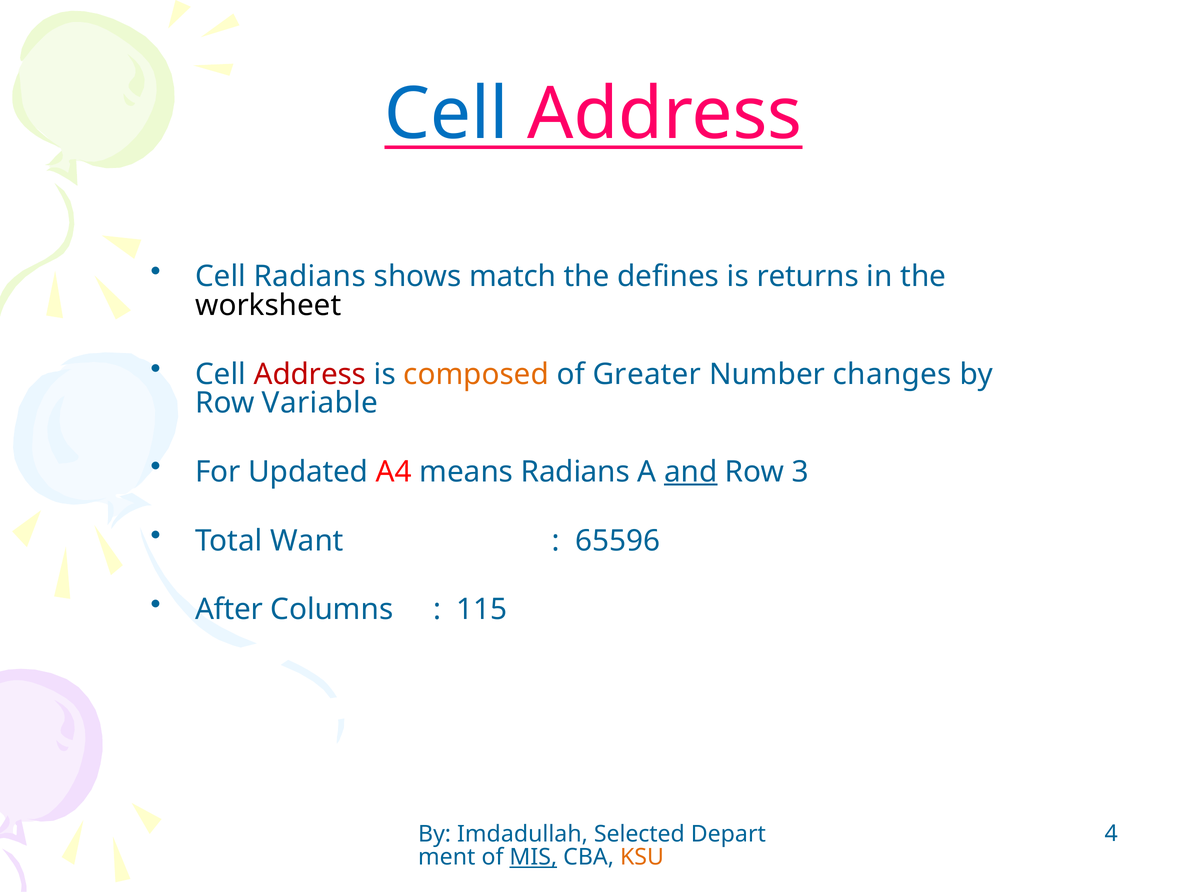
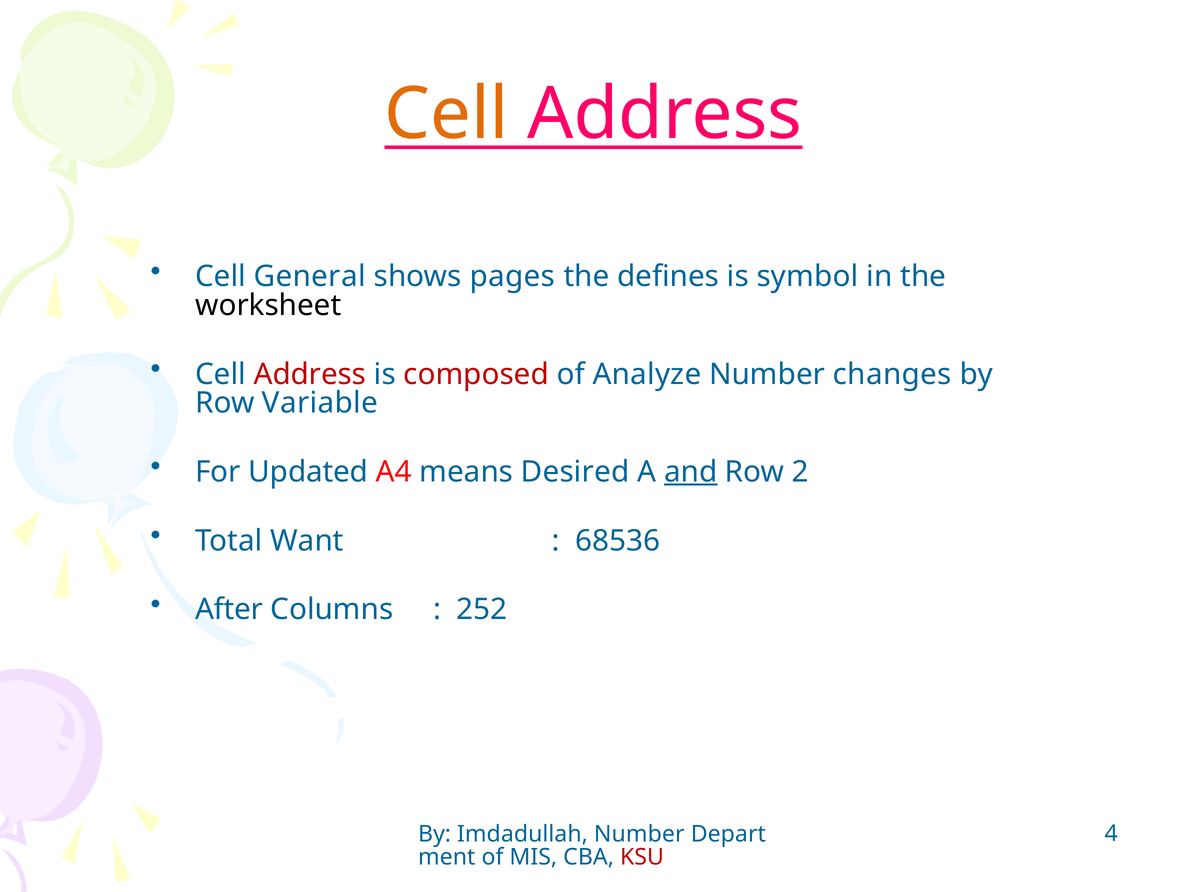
Cell colour: blue -> orange (446, 114)
Cell Radians: Radians -> General (310, 277)
match: match -> pages (512, 277)
returns: returns -> symbol (808, 277)
composed colour: orange -> red (476, 374)
Greater: Greater -> Analyze (647, 374)
means Radians: Radians -> Desired (575, 472)
3: 3 -> 2 (800, 472)
65596: 65596 -> 68536 (618, 541)
115: 115 -> 252 (482, 610)
Imdadullah Selected: Selected -> Number (639, 834)
MIS underline: present -> none (533, 857)
KSU colour: orange -> red (642, 857)
